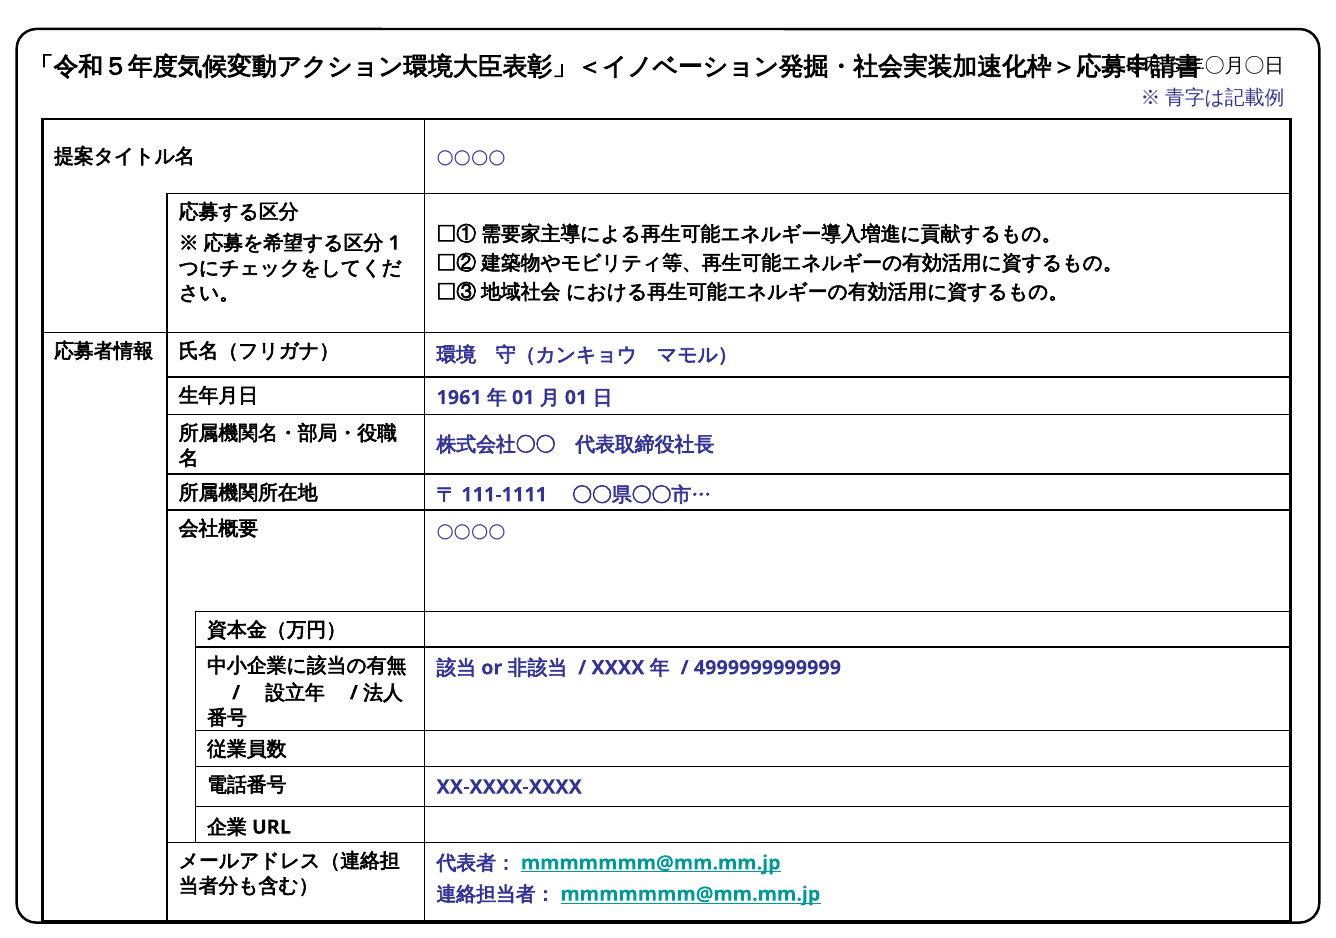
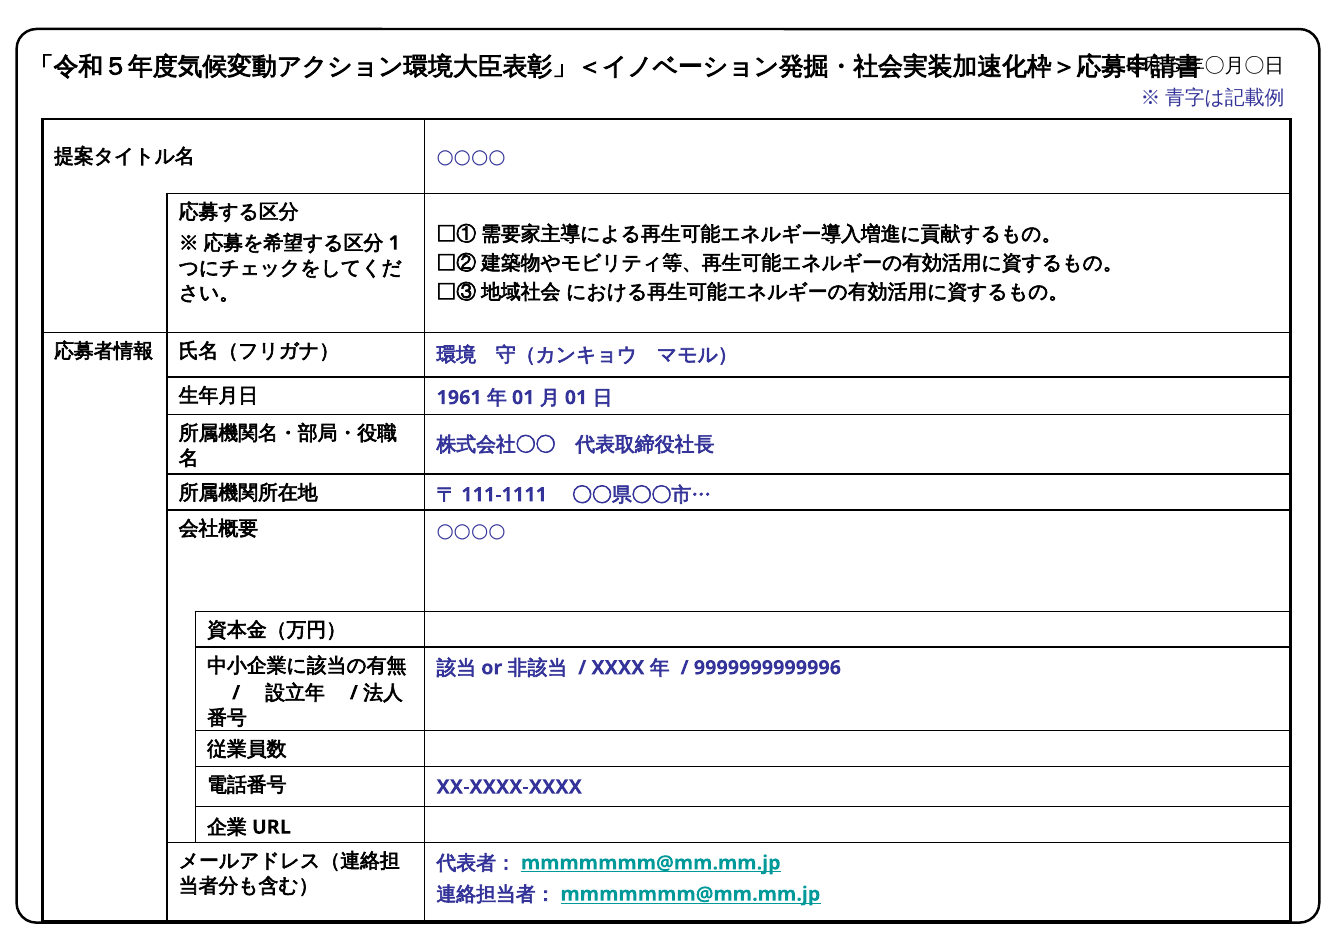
4999999999999: 4999999999999 -> 9999999999996 (767, 667)
